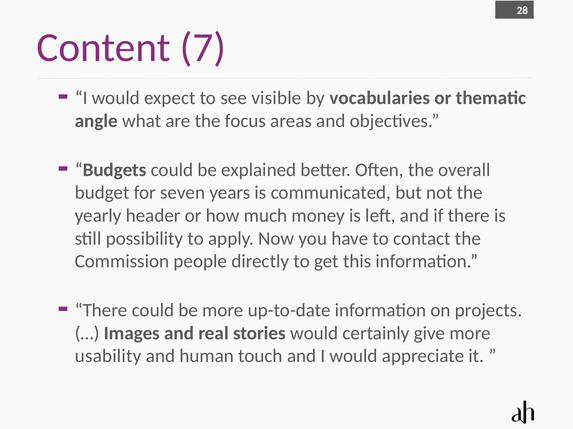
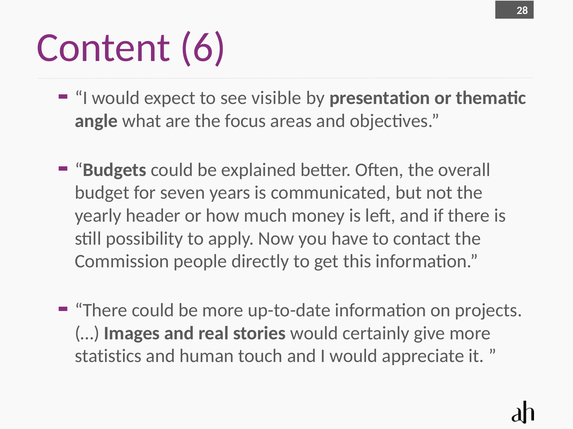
7: 7 -> 6 (203, 48)
vocabularies: vocabularies -> presentation (380, 98)
usability: usability -> statistics (108, 357)
